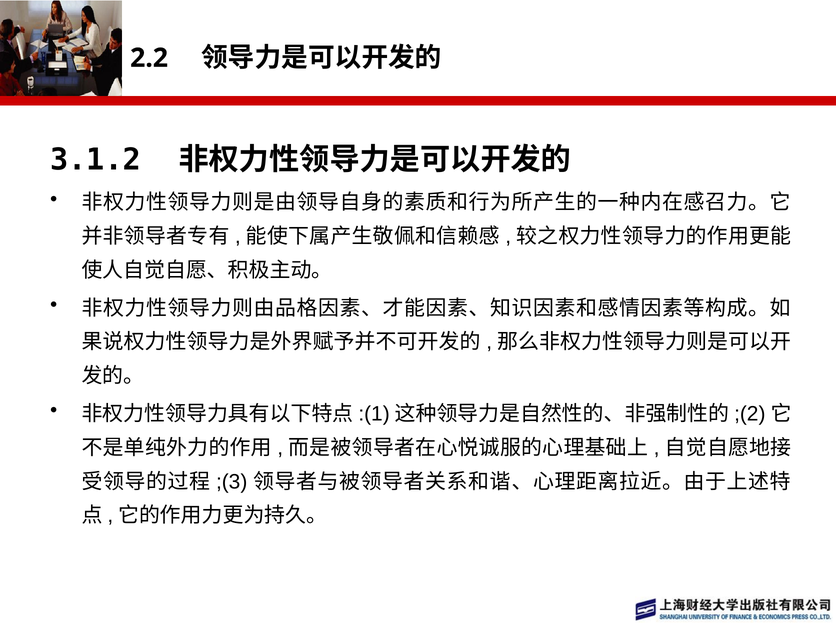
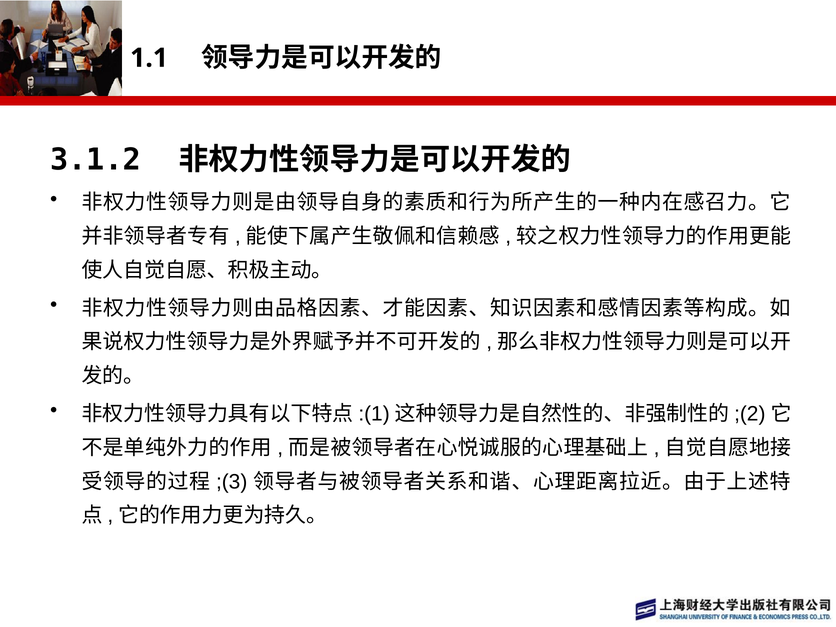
2.2: 2.2 -> 1.1 (149, 58)
